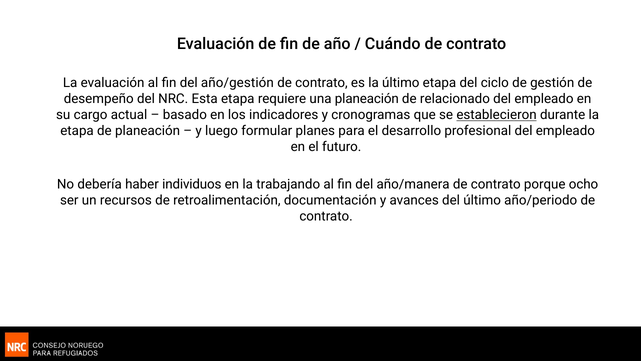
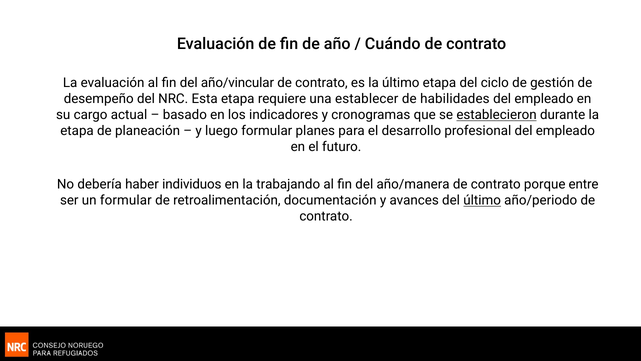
año/gestión: año/gestión -> año/vincular (238, 83)
una planeación: planeación -> establecer (367, 99)
relacionado: relacionado -> habilidades (455, 99)
ocho: ocho -> entre (584, 184)
un recursos: recursos -> formular (126, 200)
último underline: none -> present (482, 200)
